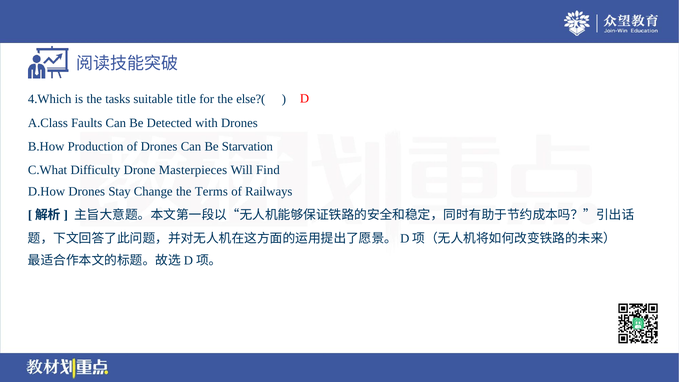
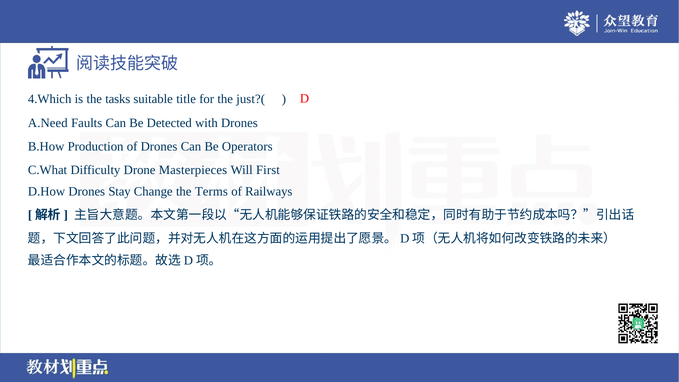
else?(: else?( -> just?( (251, 99)
A.Class: A.Class -> A.Need (48, 123)
Starvation: Starvation -> Operators (247, 146)
Find: Find -> First (268, 170)
